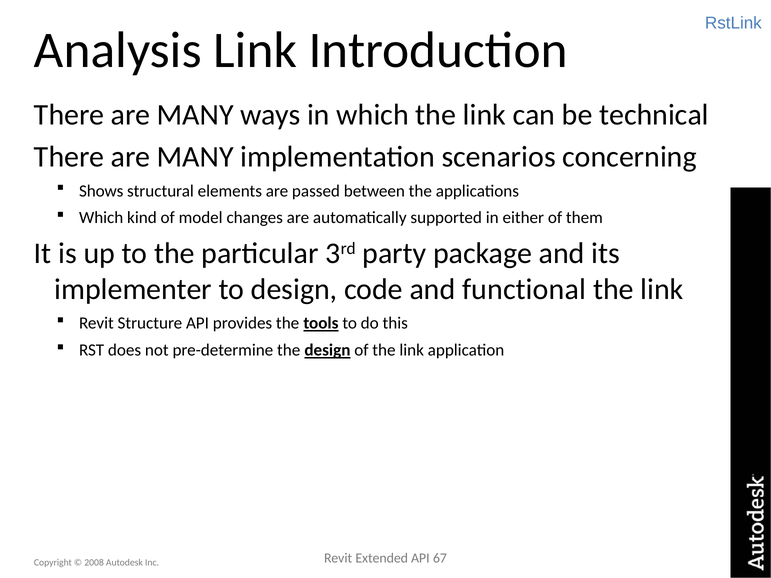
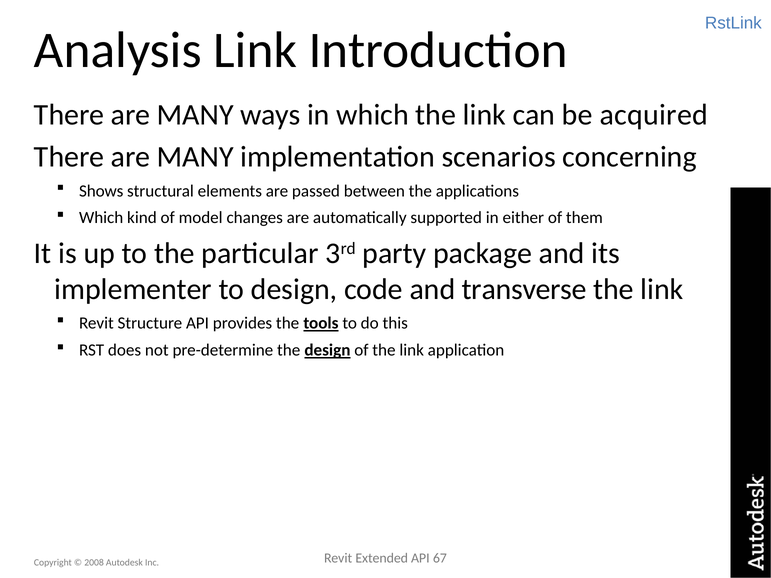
technical: technical -> acquired (654, 115)
functional: functional -> transverse (524, 290)
